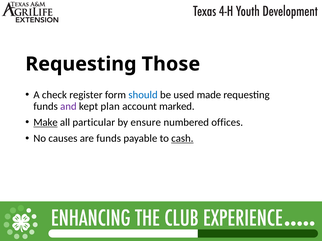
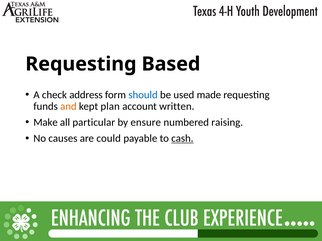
Those: Those -> Based (171, 64)
register: register -> address (86, 95)
and colour: purple -> orange (68, 107)
marked: marked -> written (177, 107)
Make underline: present -> none (46, 123)
offices: offices -> raising (227, 123)
are funds: funds -> could (109, 139)
